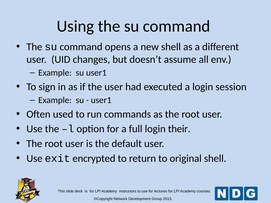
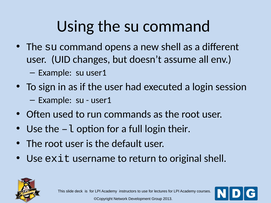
encrypted: encrypted -> username (94, 159)
